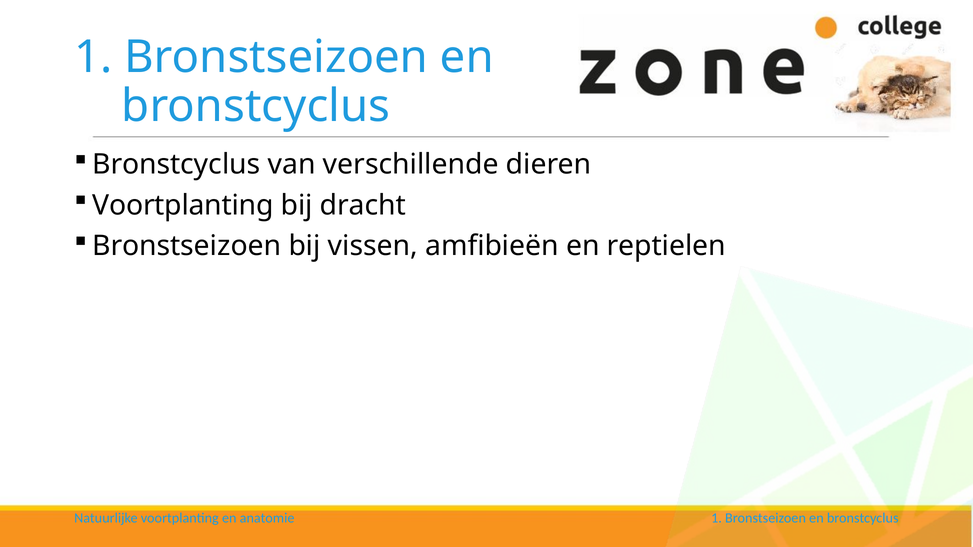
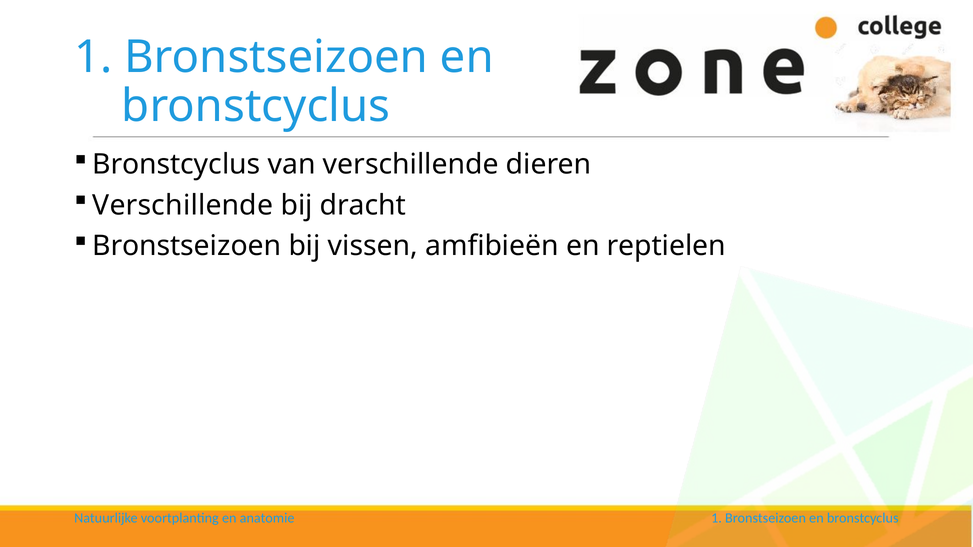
Voortplanting: Voortplanting -> Verschillende (183, 205)
